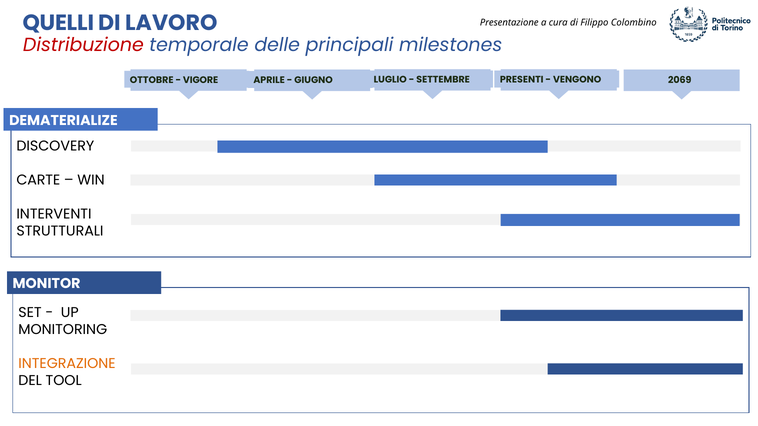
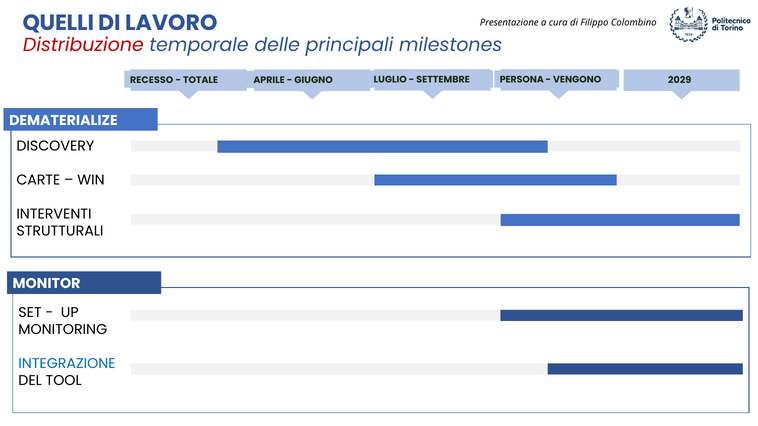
PRESENTI: PRESENTI -> PERSONA (522, 80)
OTTOBRE: OTTOBRE -> RECESSO (152, 80)
VIGORE: VIGORE -> TOTALE (201, 80)
2069: 2069 -> 2029 (680, 80)
INTEGRAZIONE colour: orange -> blue (67, 364)
